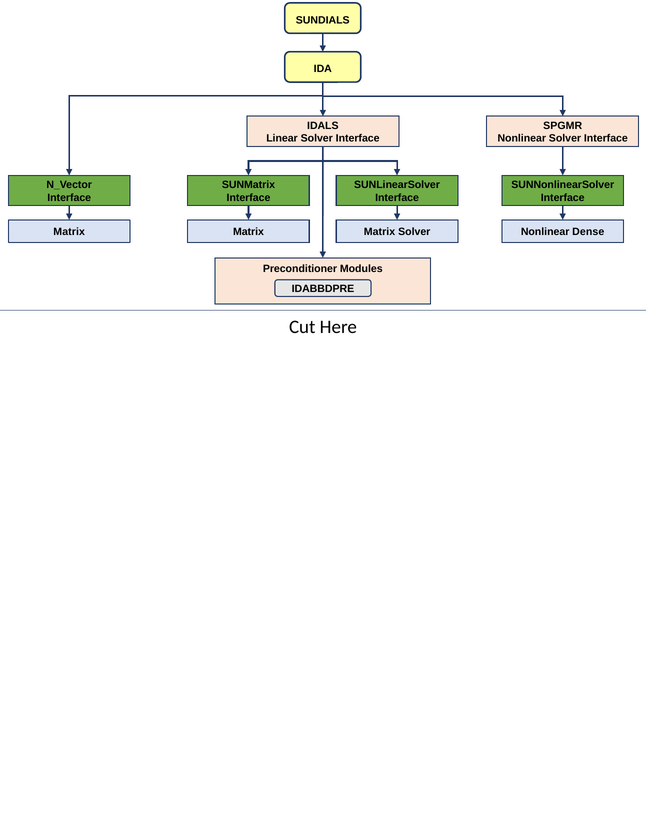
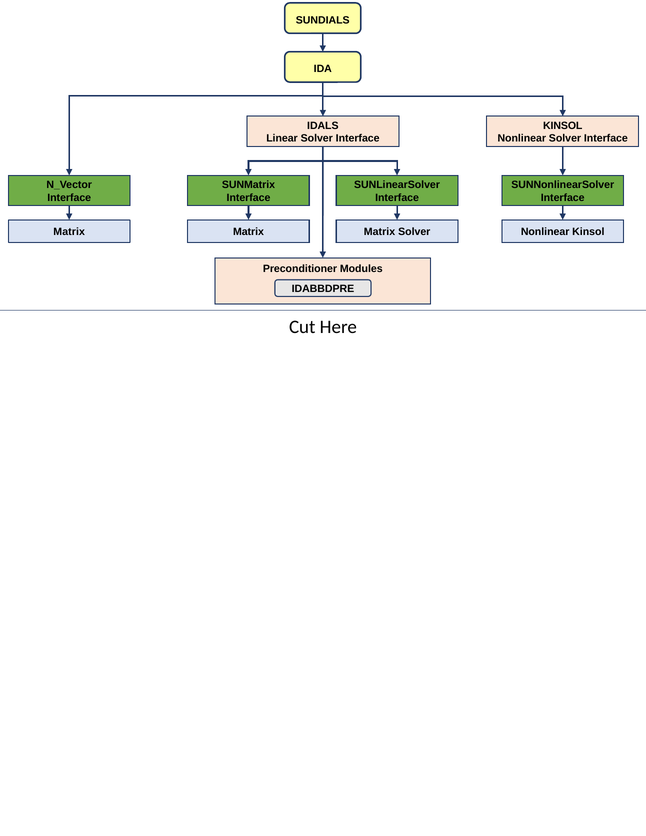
SPGMR: SPGMR -> KINSOL (563, 126)
Nonlinear Dense: Dense -> Kinsol (588, 232)
